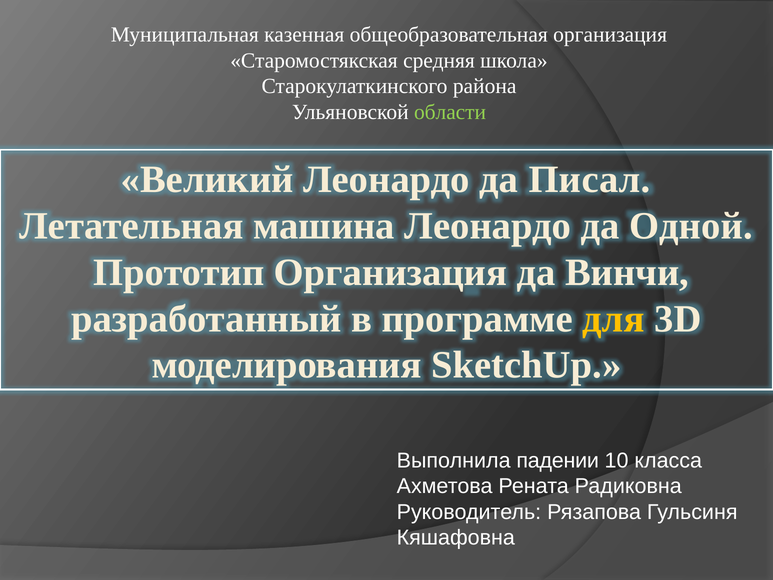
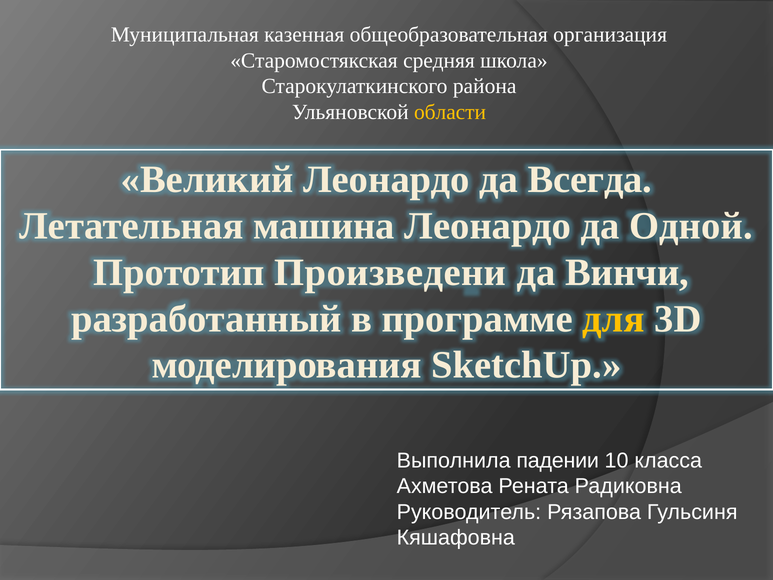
области colour: light green -> yellow (450, 112)
Писал: Писал -> Всегда (590, 180)
Прототип Организация: Организация -> Произведени (390, 272)
